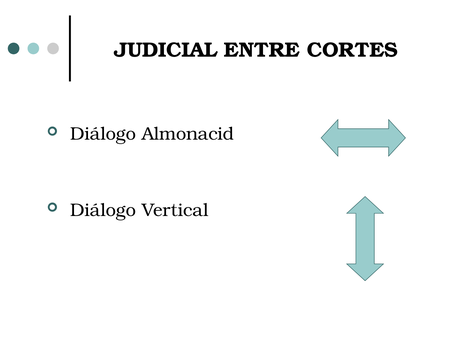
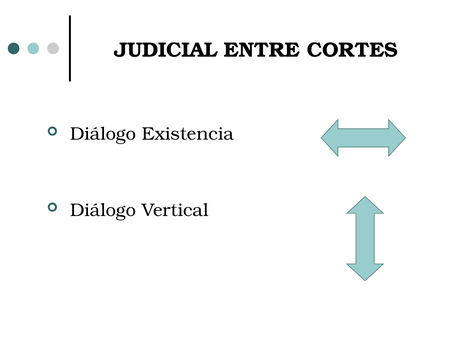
Almonacid: Almonacid -> Existencia (188, 134)
